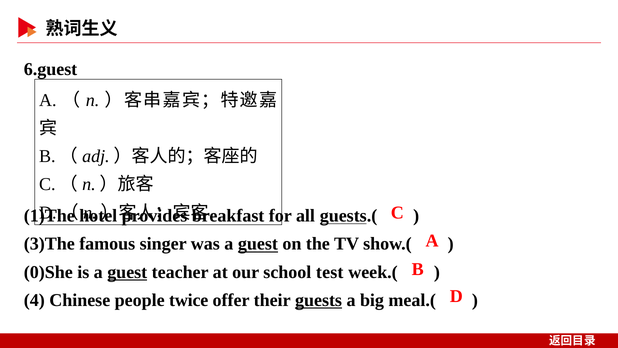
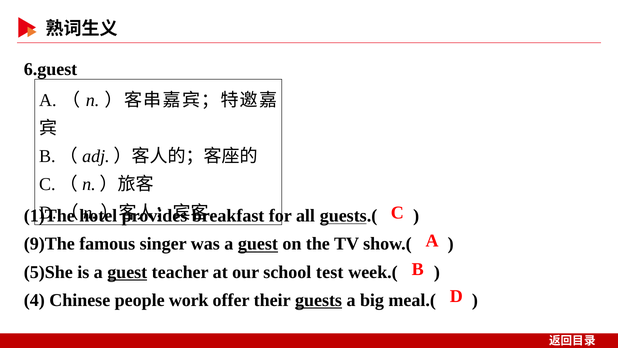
3)The: 3)The -> 9)The (49, 244)
0)She: 0)She -> 5)She (48, 272)
twice: twice -> work (189, 300)
